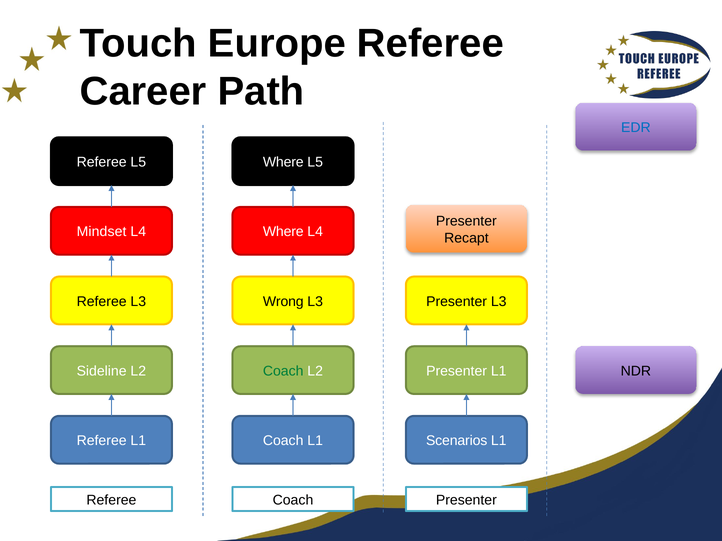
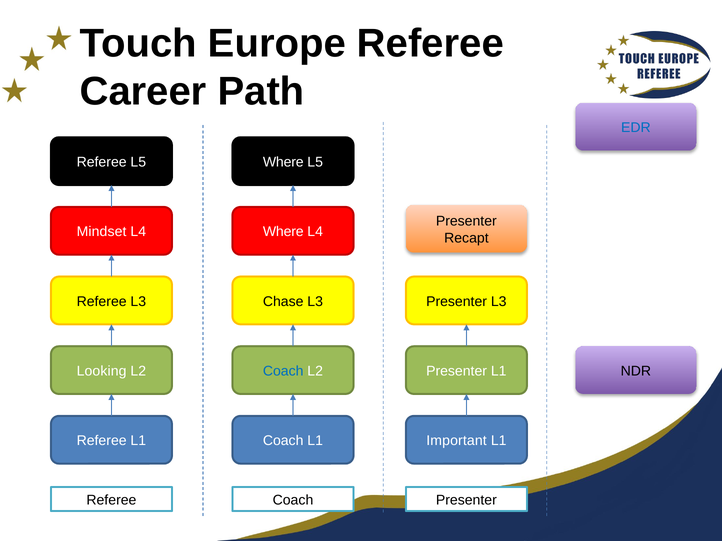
Wrong: Wrong -> Chase (283, 302)
Sideline: Sideline -> Looking (102, 371)
Coach colour: green -> blue (283, 371)
Scenarios: Scenarios -> Important (457, 441)
